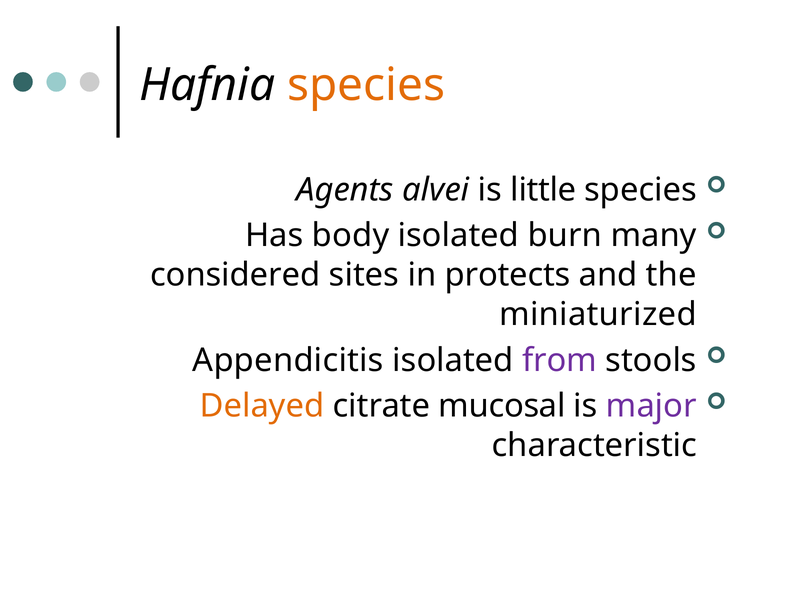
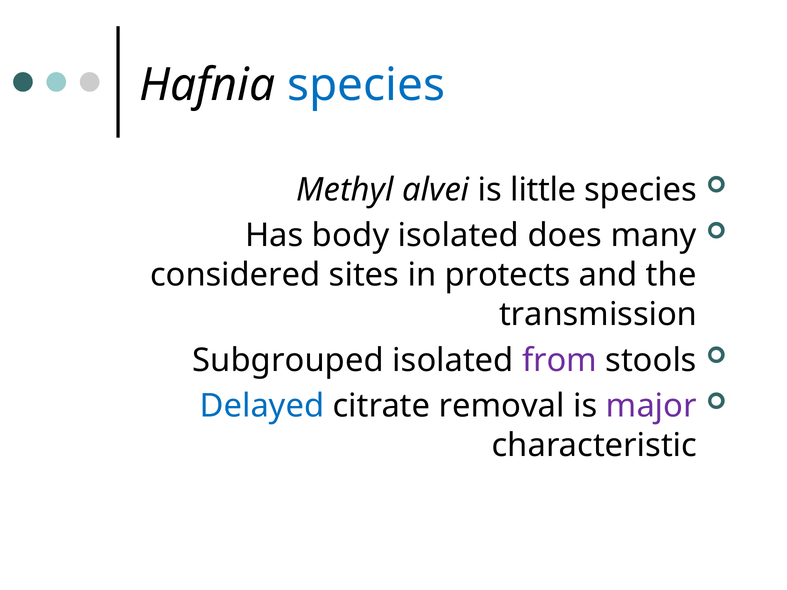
species colour: orange -> blue (366, 85)
Agents: Agents -> Methyl (345, 190)
burn: burn -> does (565, 236)
miniaturized: miniaturized -> transmission (598, 314)
Appendicitis: Appendicitis -> Subgrouped (288, 360)
Delayed colour: orange -> blue (262, 406)
mucosal: mucosal -> removal (502, 406)
